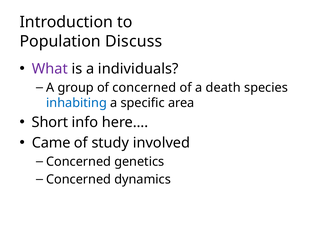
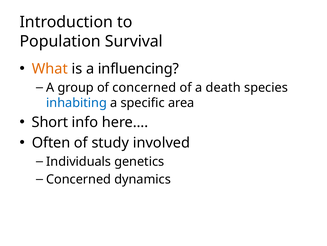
Discuss: Discuss -> Survival (134, 41)
What colour: purple -> orange (50, 69)
individuals: individuals -> influencing (138, 69)
Came: Came -> Often (51, 142)
Concerned: Concerned -> Individuals (79, 161)
